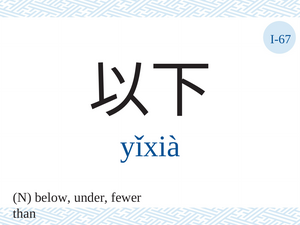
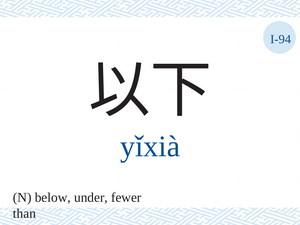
I-67: I-67 -> I-94 (281, 39)
